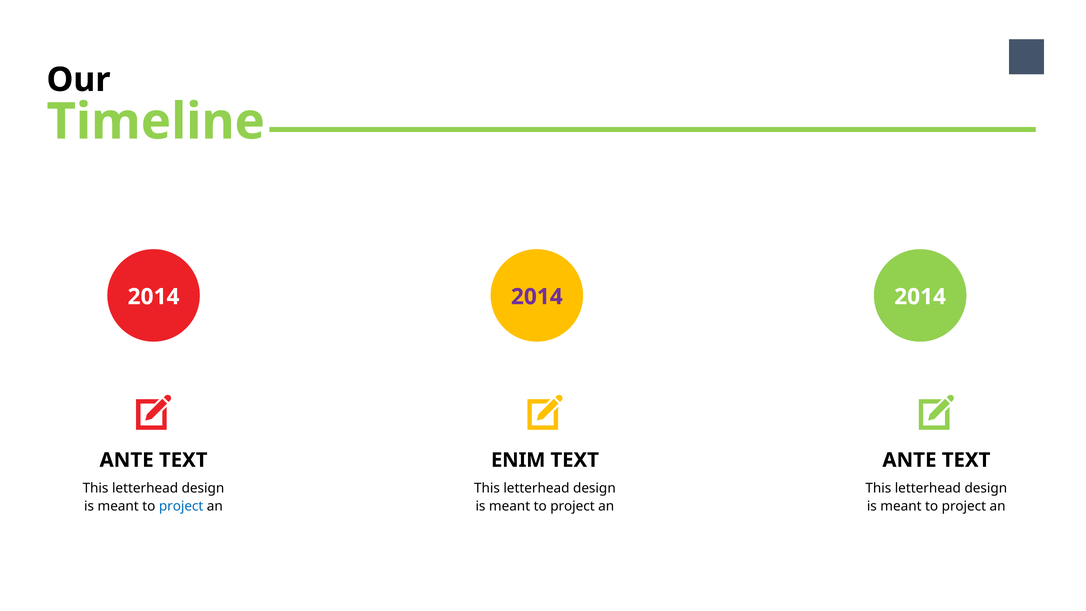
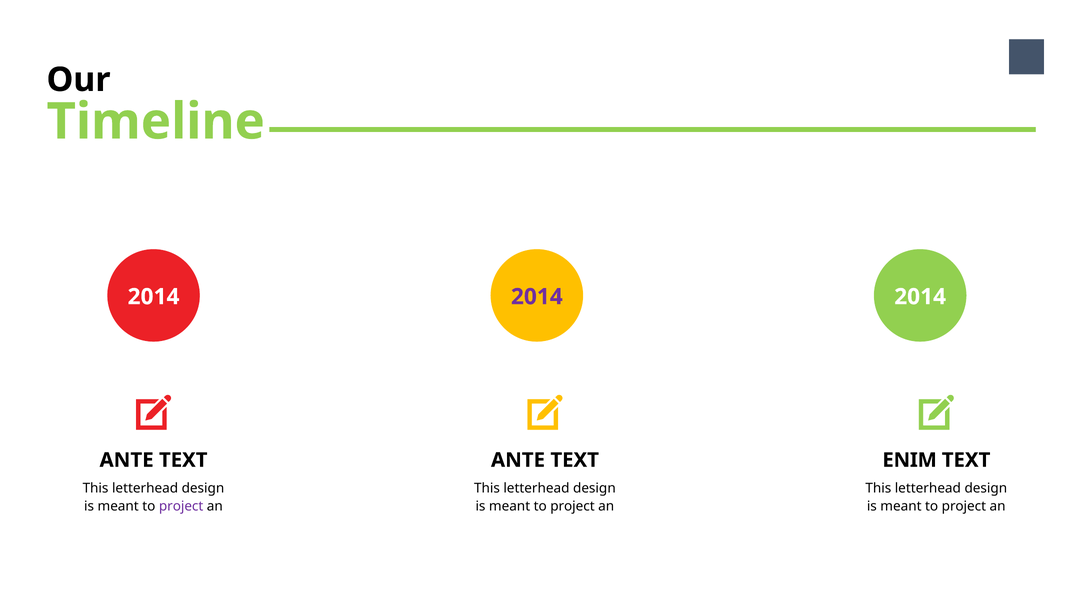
ENIM: ENIM -> ANTE (518, 460)
ANTE: ANTE -> ENIM (910, 460)
project colour: blue -> purple (181, 506)
